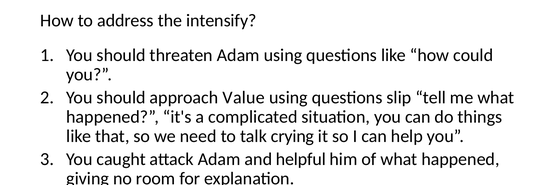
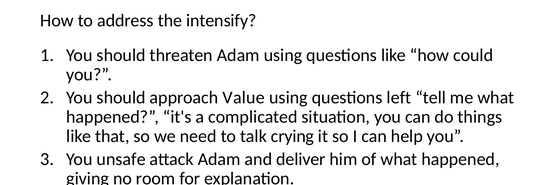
slip: slip -> left (399, 98)
caught: caught -> unsafe (121, 160)
helpful: helpful -> deliver (301, 160)
